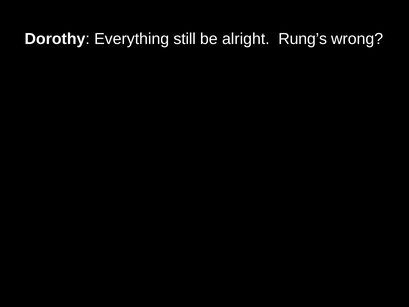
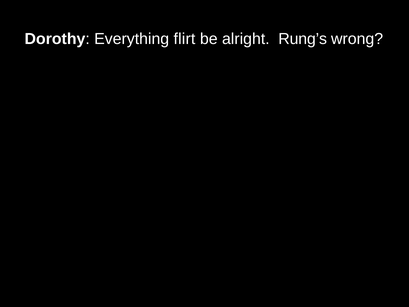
still: still -> flirt (184, 39)
